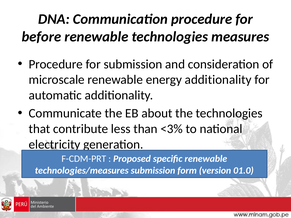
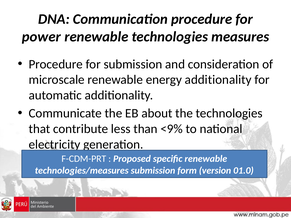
before: before -> power (41, 37)
<3%: <3% -> <9% (172, 129)
